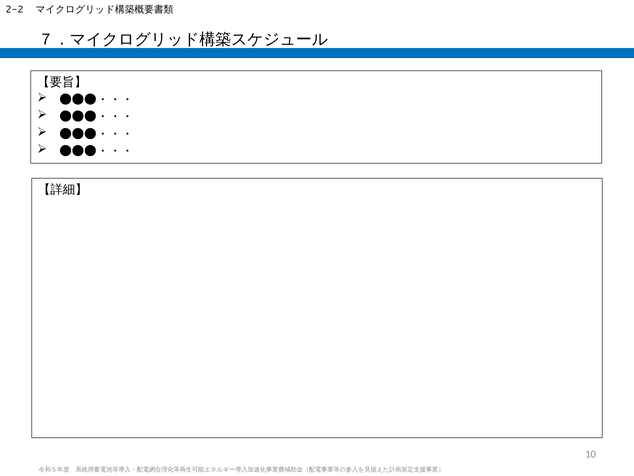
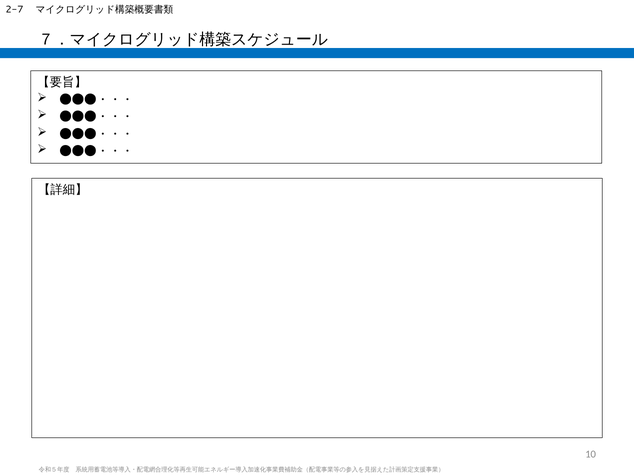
2-2: 2-2 -> 2-7 (14, 10)
